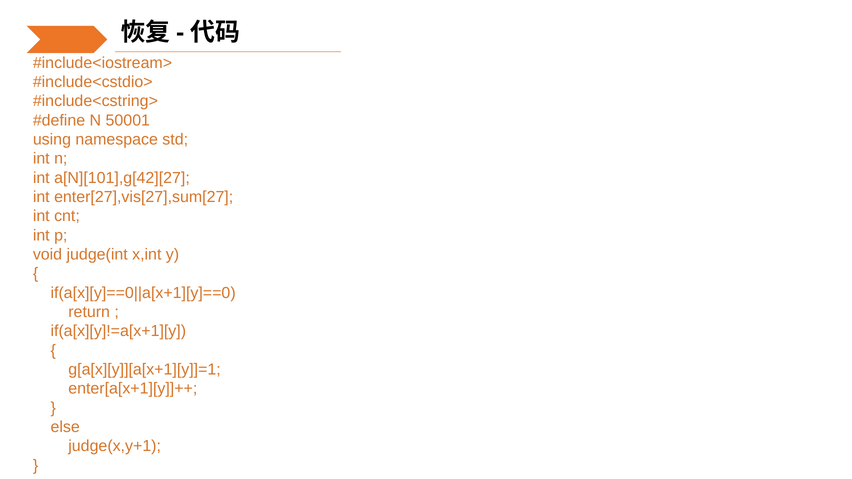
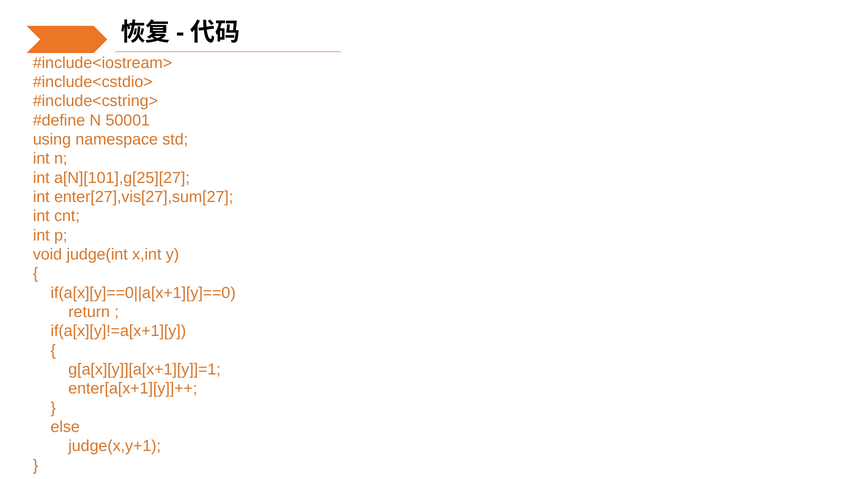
a[N][101],g[42][27: a[N][101],g[42][27 -> a[N][101],g[25][27 (122, 178)
